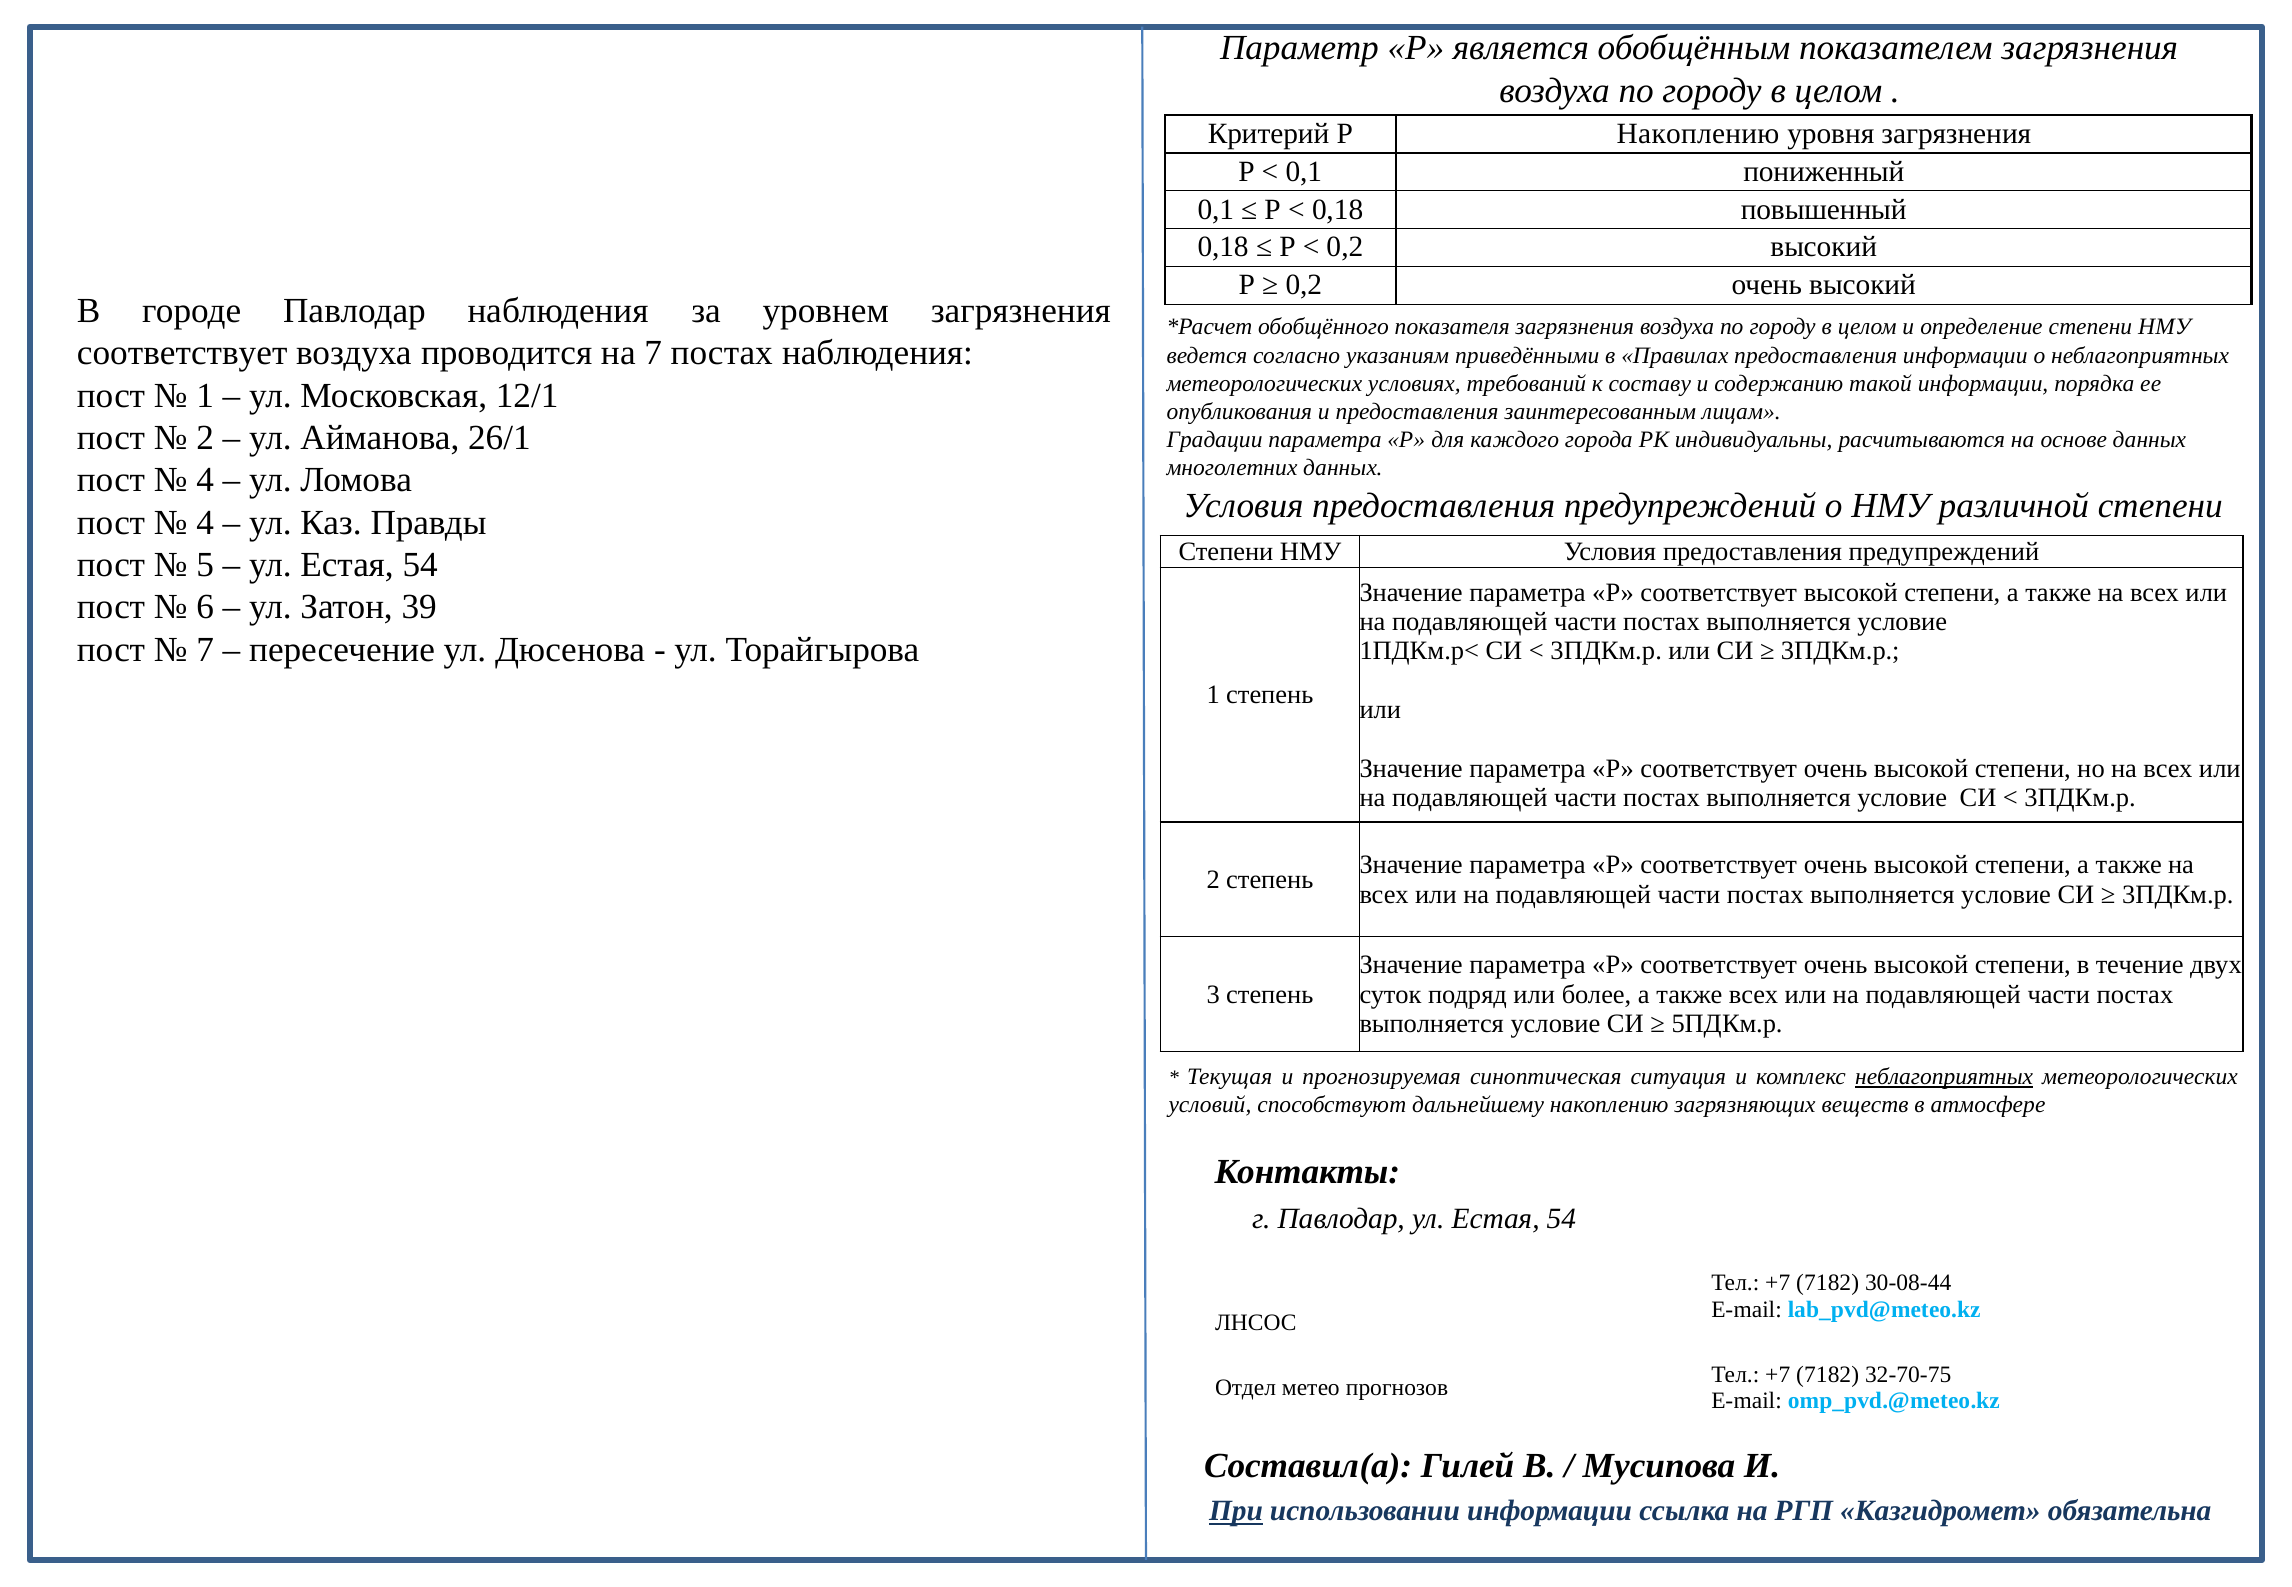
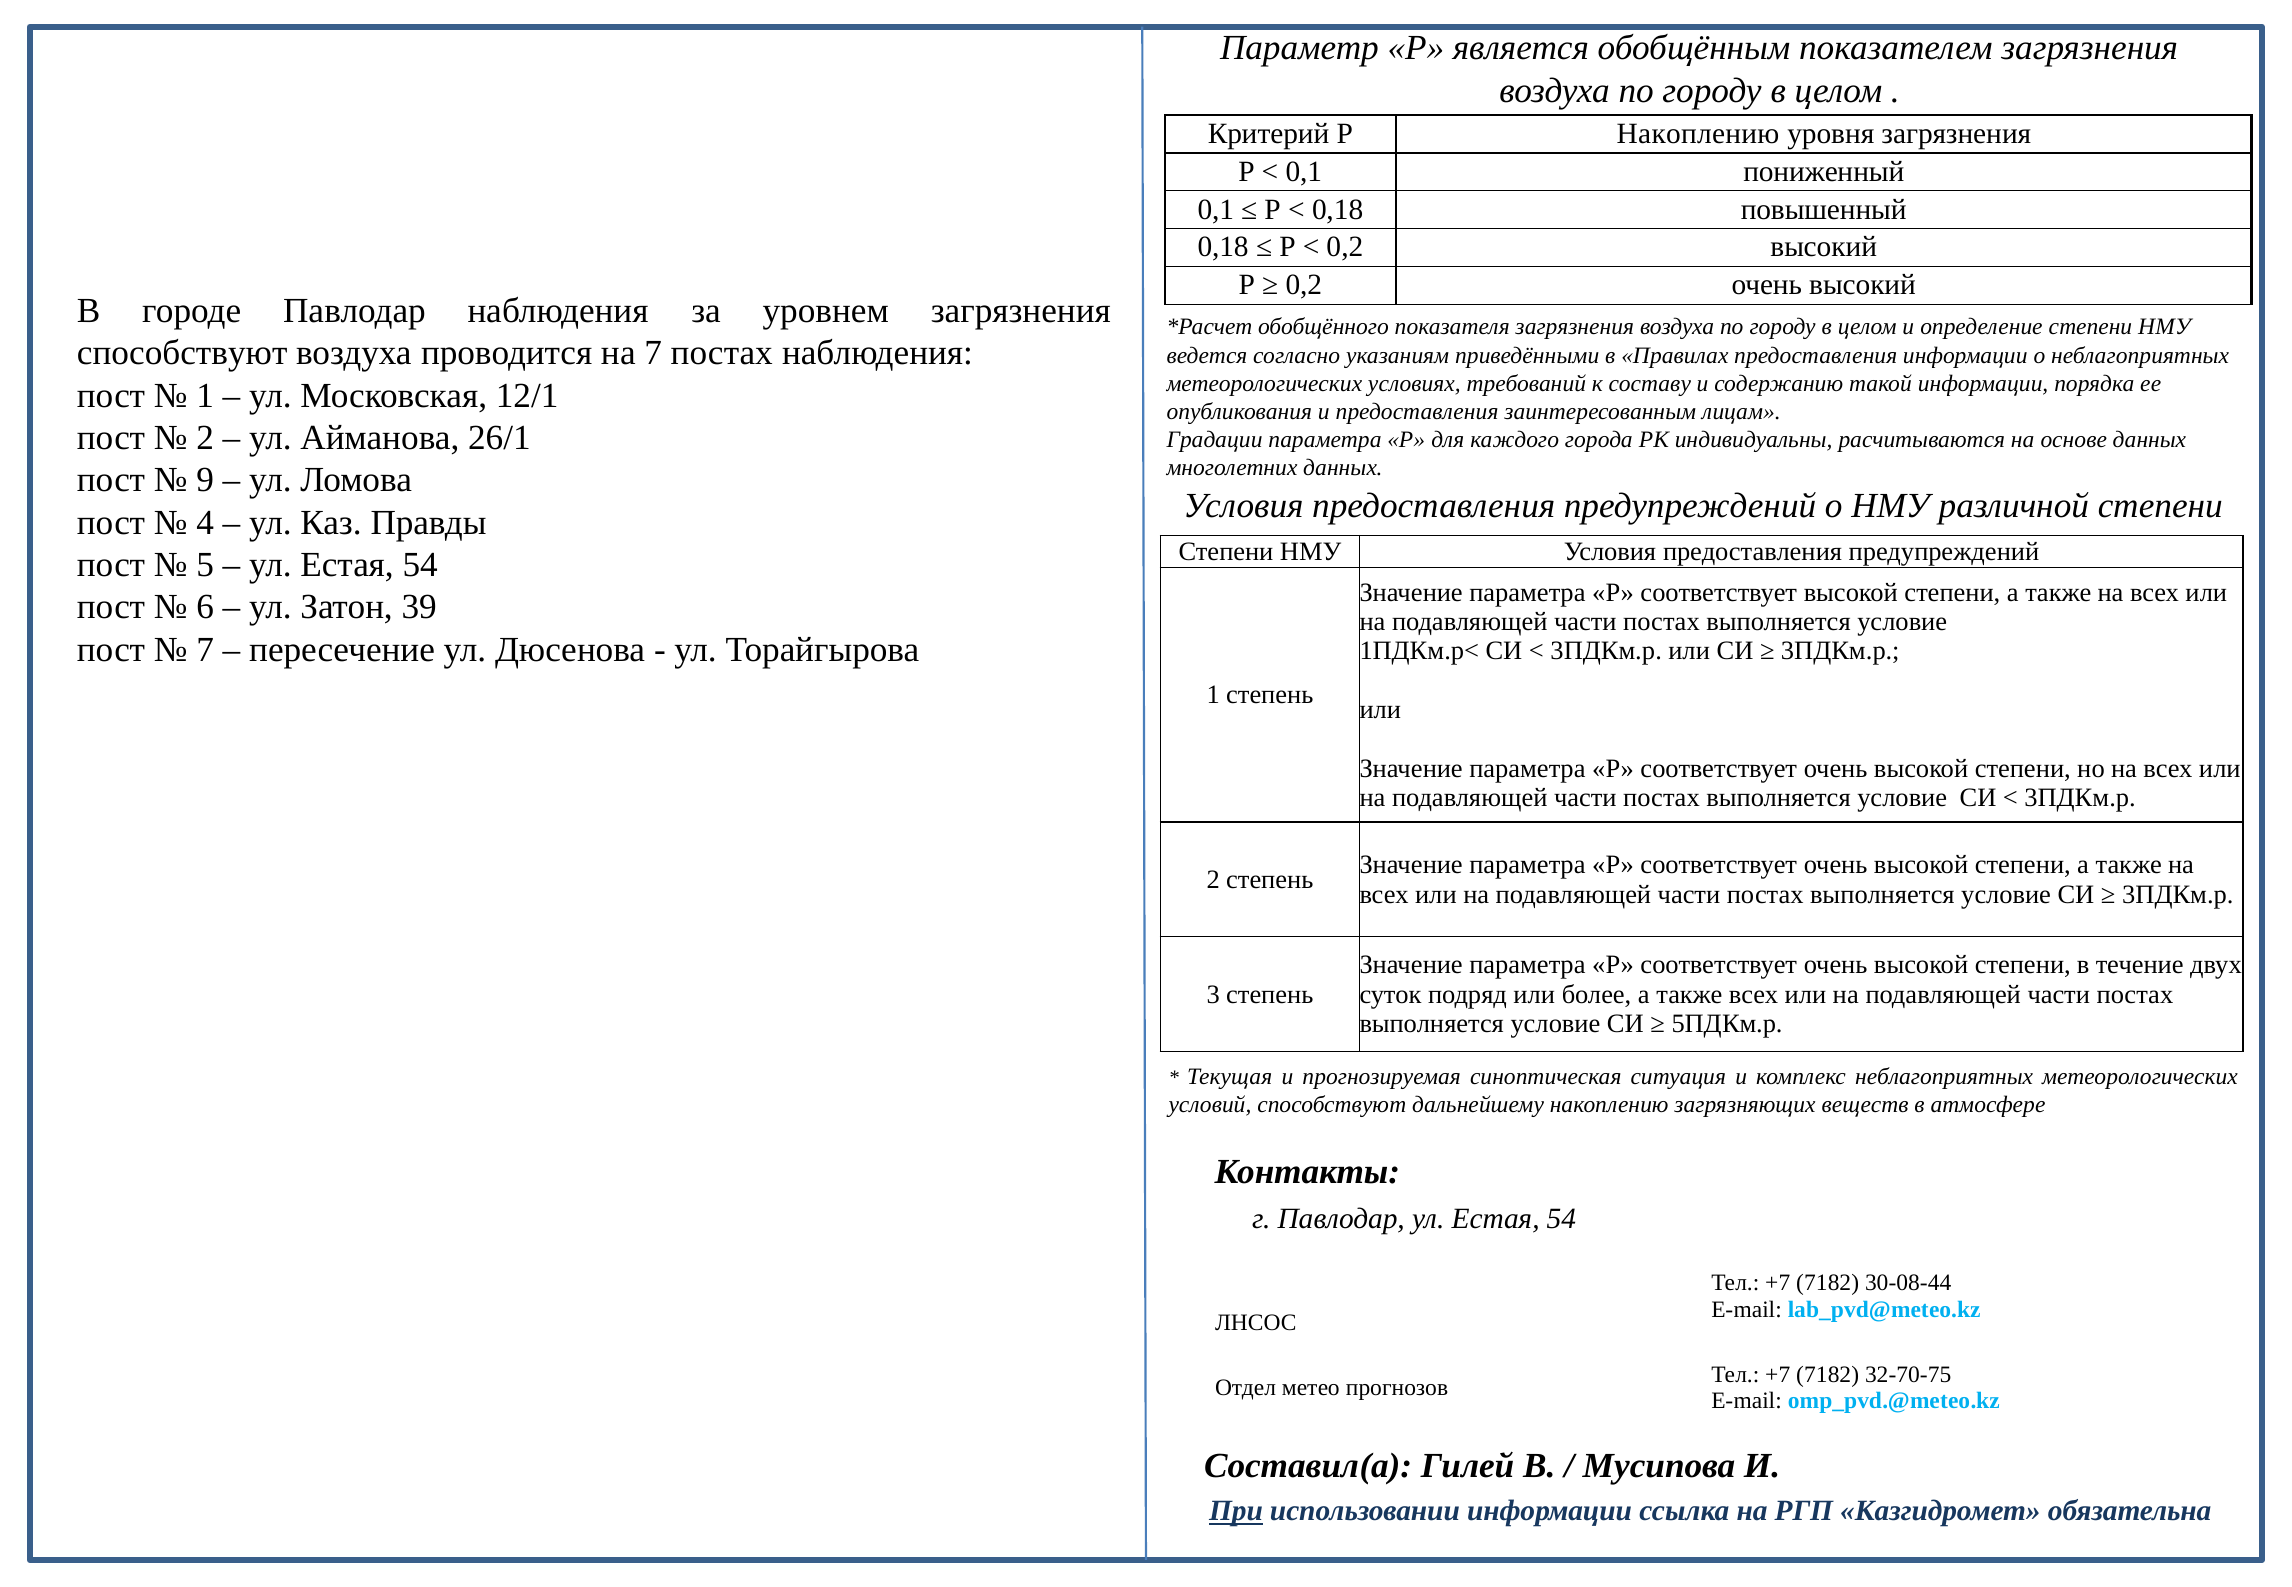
соответствует: соответствует -> способствуют (182, 353)
4: 4 -> 9 (205, 480)
неблагоприятных underline: present -> none (1944, 1077)
